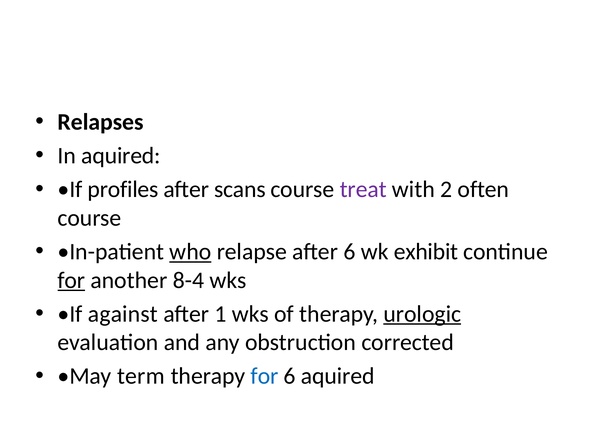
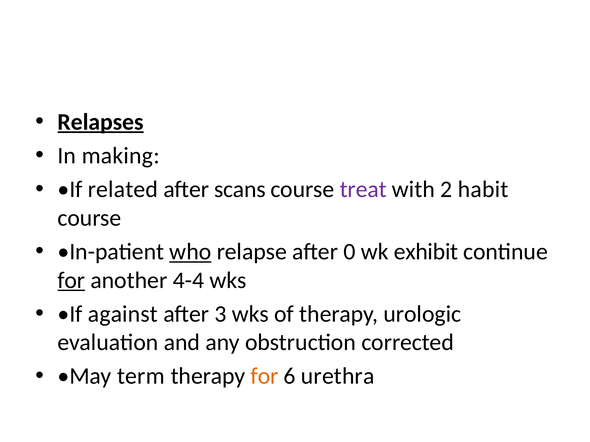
Relapses underline: none -> present (101, 122)
In aquired: aquired -> making (121, 156)
profiles: profiles -> related (123, 190)
often: often -> habit (483, 190)
after 6: 6 -> 0 (349, 252)
8-4: 8-4 -> 4-4 (188, 280)
1: 1 -> 3 (221, 314)
urologic underline: present -> none (422, 314)
for colour: blue -> orange (264, 377)
6 aquired: aquired -> urethra (338, 377)
